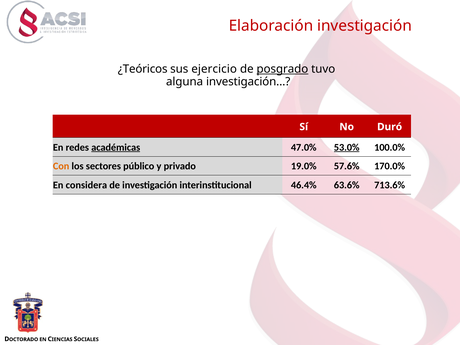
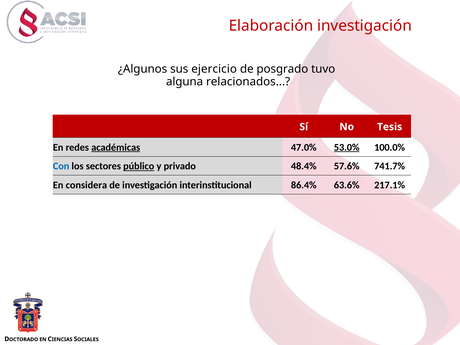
¿Teóricos: ¿Teóricos -> ¿Algunos (143, 69)
posgrado underline: present -> none (282, 69)
alguna investigación: investigación -> relacionados (248, 82)
Duró: Duró -> Tesis (390, 127)
Con colour: orange -> blue (61, 166)
público underline: none -> present (139, 166)
19.0%: 19.0% -> 48.4% (304, 166)
170.0%: 170.0% -> 741.7% (390, 166)
46.4%: 46.4% -> 86.4% (304, 185)
713.6%: 713.6% -> 217.1% (390, 185)
